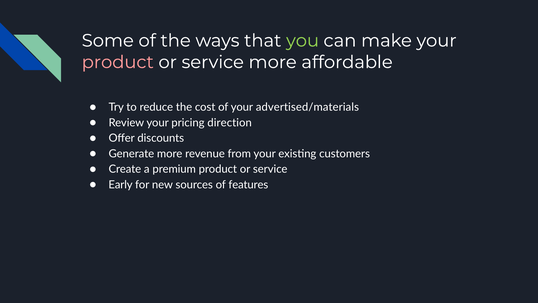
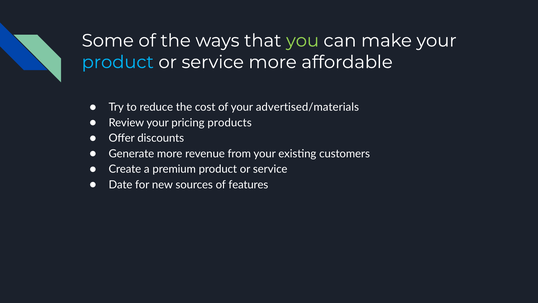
product colour: pink -> light blue (118, 62)
direction: direction -> products (230, 123)
Early: Early -> Date (121, 184)
